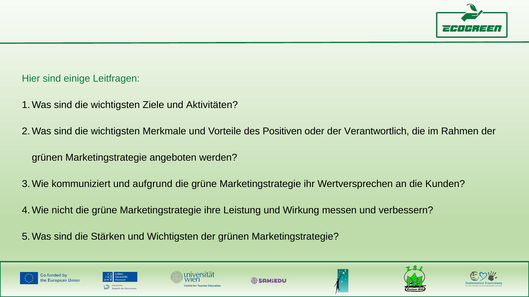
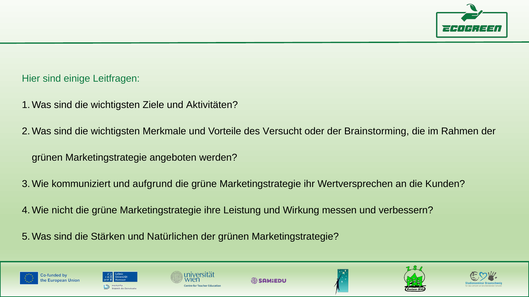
Positiven: Positiven -> Versucht (282, 132)
Verantwortlich: Verantwortlich -> Brainstorming (377, 132)
und Wichtigsten: Wichtigsten -> Natürlichen (173, 237)
